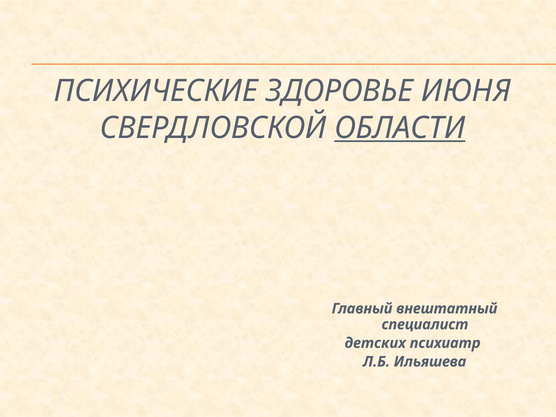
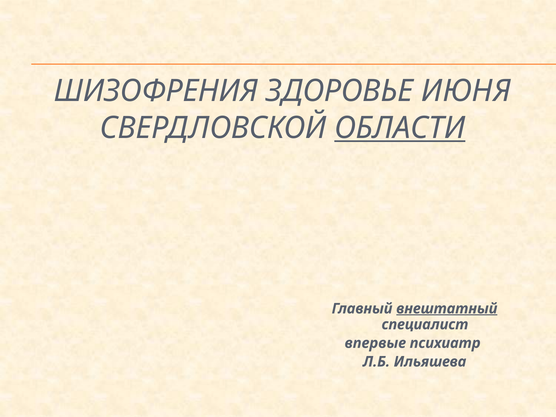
ПСИХИЧЕСКИЕ: ПСИХИЧЕСКИЕ -> ШИЗОФРЕНИЯ (156, 91)
внештатный underline: none -> present (447, 309)
детских: детских -> впервые (375, 343)
